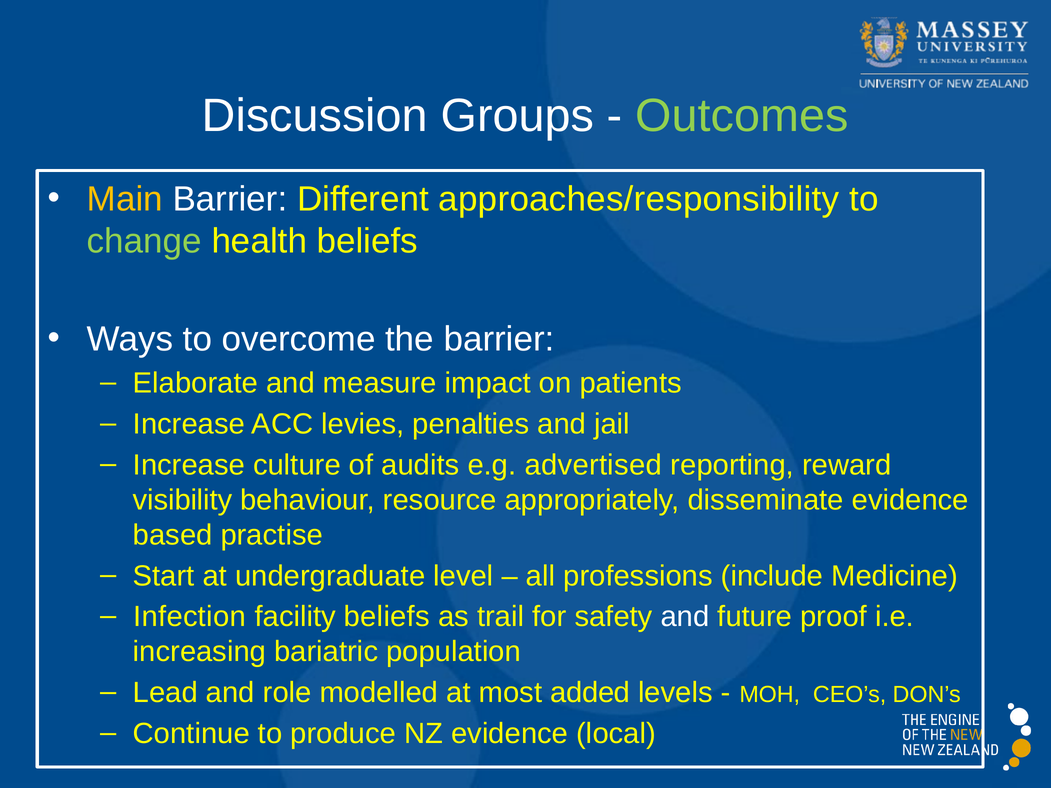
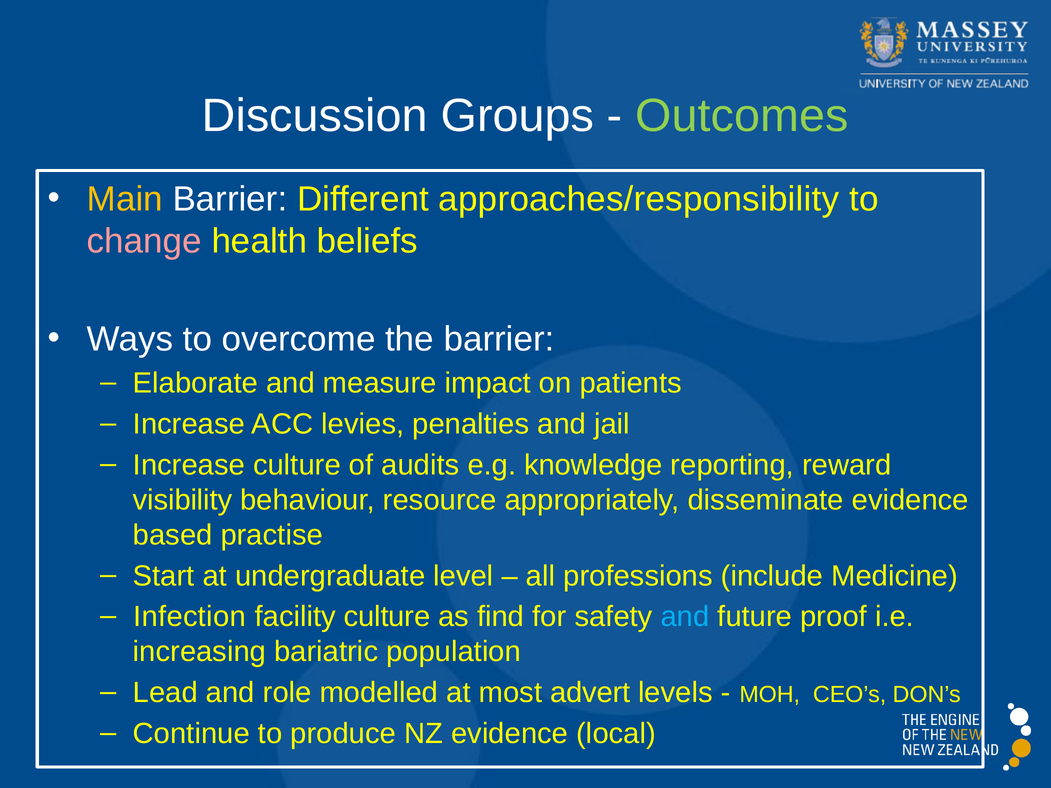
change colour: light green -> pink (144, 241)
advertised: advertised -> knowledge (593, 465)
facility beliefs: beliefs -> culture (387, 617)
trail: trail -> find (501, 617)
and colour: white -> light blue (685, 617)
added: added -> advert (590, 693)
